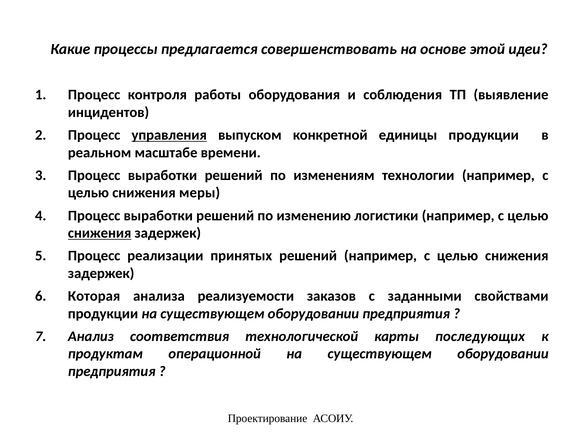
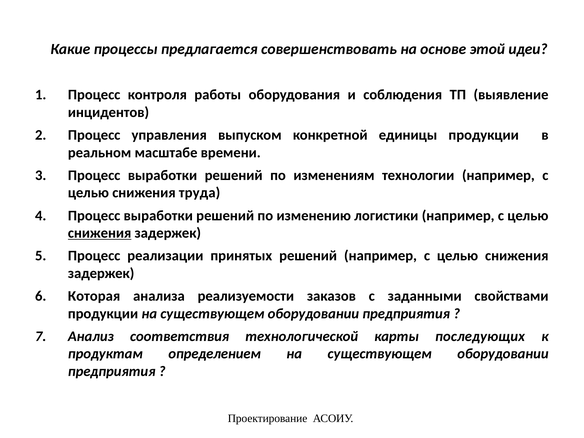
управления underline: present -> none (169, 135)
меры: меры -> труда (200, 193)
операционной: операционной -> определением (215, 354)
